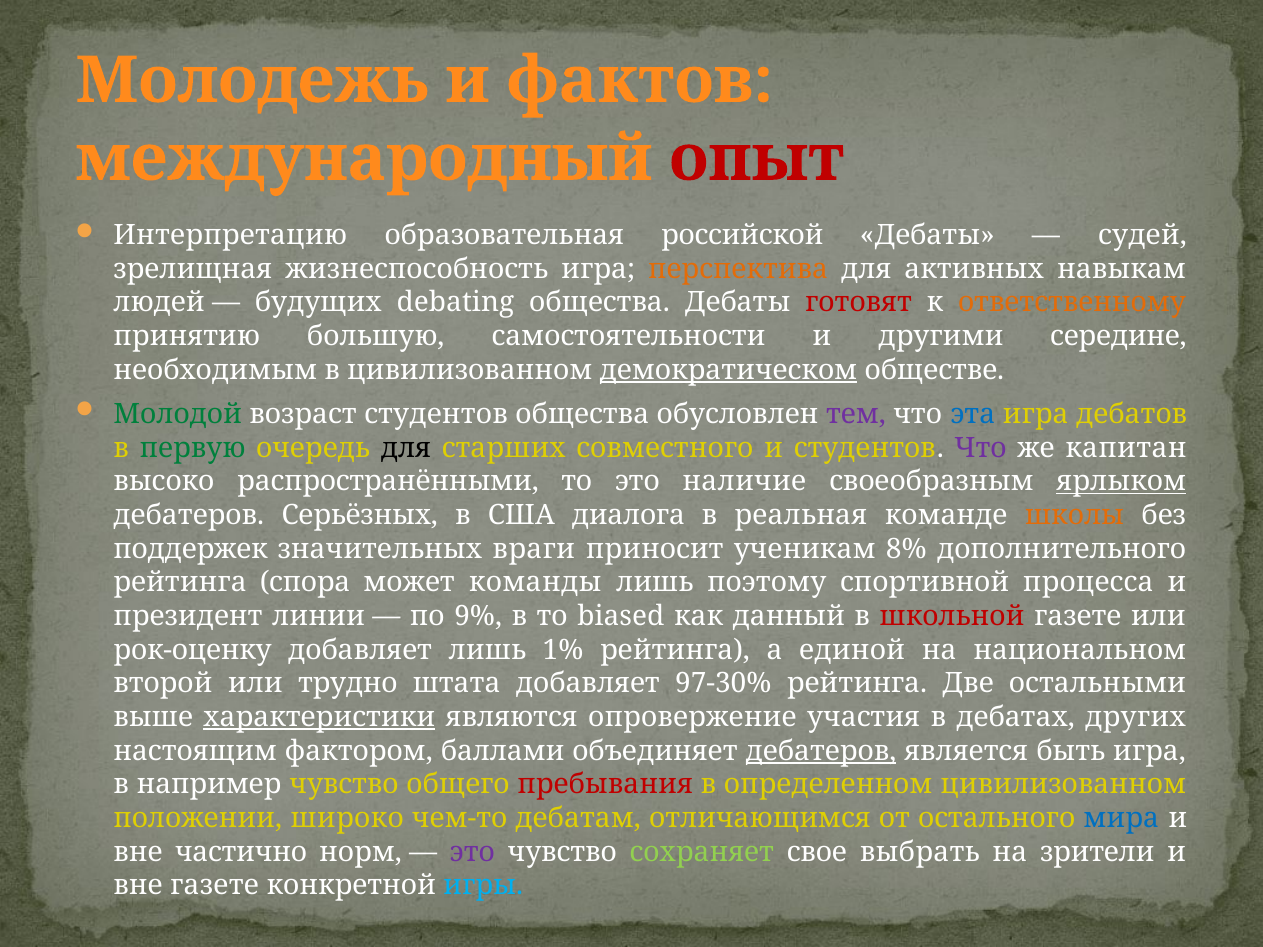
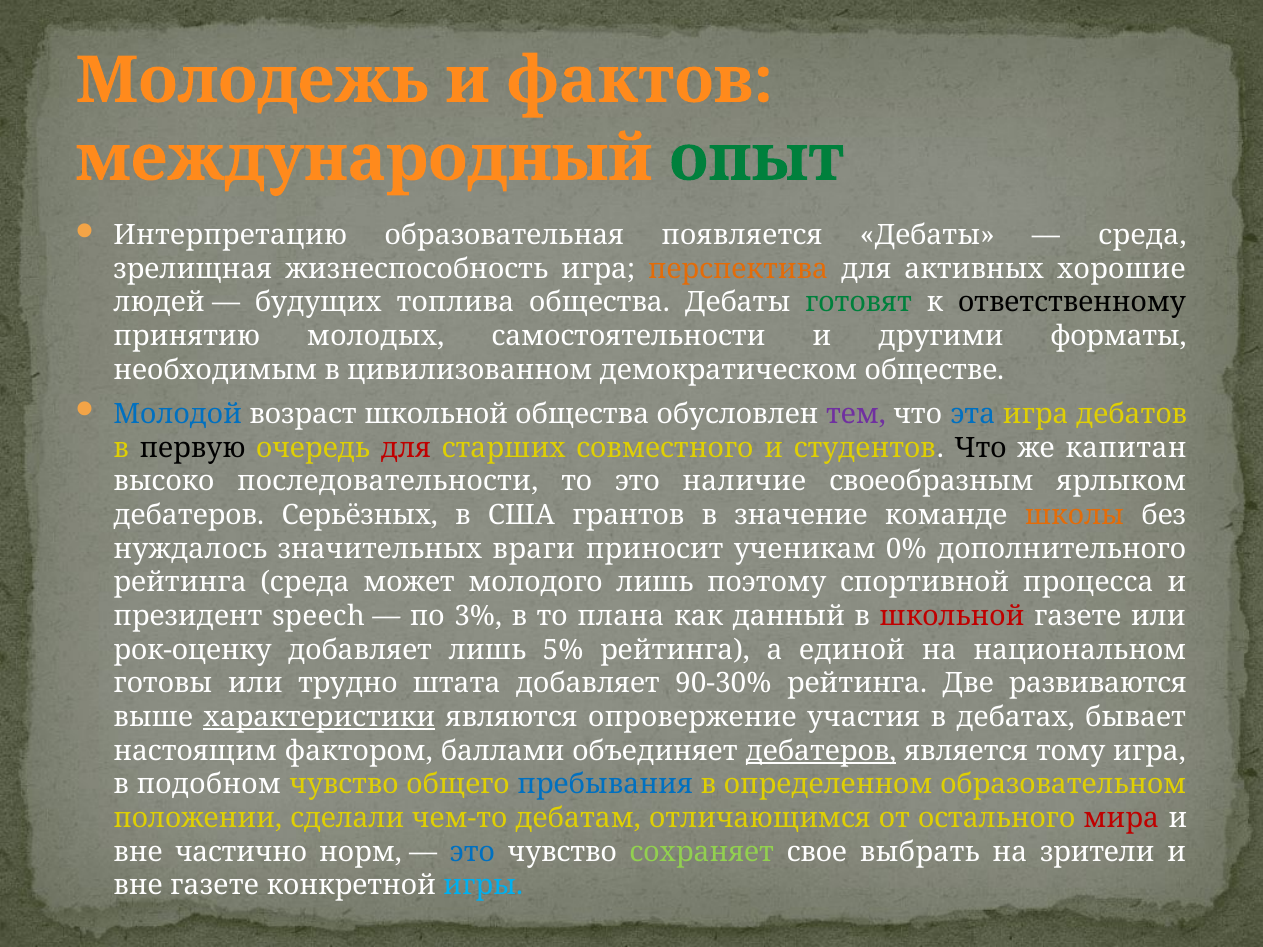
опыт colour: red -> green (757, 158)
российской: российской -> появляется (742, 235)
судей: судей -> среда (1143, 235)
навыкам: навыкам -> хорошие (1121, 269)
debating: debating -> топлива (455, 303)
готовят colour: red -> green (859, 303)
ответственному colour: orange -> black (1072, 303)
большую: большую -> молодых (376, 336)
середине: середине -> форматы (1118, 336)
демократическом underline: present -> none (728, 370)
Молодой colour: green -> blue (178, 414)
возраст студентов: студентов -> школьной (436, 414)
первую colour: green -> black (193, 448)
для colour: black -> red (406, 448)
Что colour: purple -> black (981, 448)
распространёнными: распространёнными -> последовательности (388, 482)
ярлыком underline: present -> none (1121, 482)
диалога: диалога -> грантов (628, 515)
реальная: реальная -> значение (801, 515)
поддержек: поддержек -> нуждалось (190, 549)
8%: 8% -> 0% (906, 549)
рейтинга спора: спора -> среда (305, 583)
команды: команды -> молодого (536, 583)
линии: линии -> speech (318, 616)
9%: 9% -> 3% (478, 616)
biased: biased -> плана (621, 616)
1%: 1% -> 5% (563, 650)
второй: второй -> готовы (163, 684)
97-30%: 97-30% -> 90-30% (723, 684)
остальными: остальными -> развиваются (1098, 684)
других: других -> бывает (1136, 717)
быть: быть -> тому (1071, 751)
например: например -> подобном (209, 785)
пребывания colour: red -> blue (605, 785)
определенном цивилизованном: цивилизованном -> образовательном (1063, 785)
широко: широко -> сделали (347, 818)
мира colour: blue -> red (1121, 818)
это colour: purple -> blue (472, 852)
